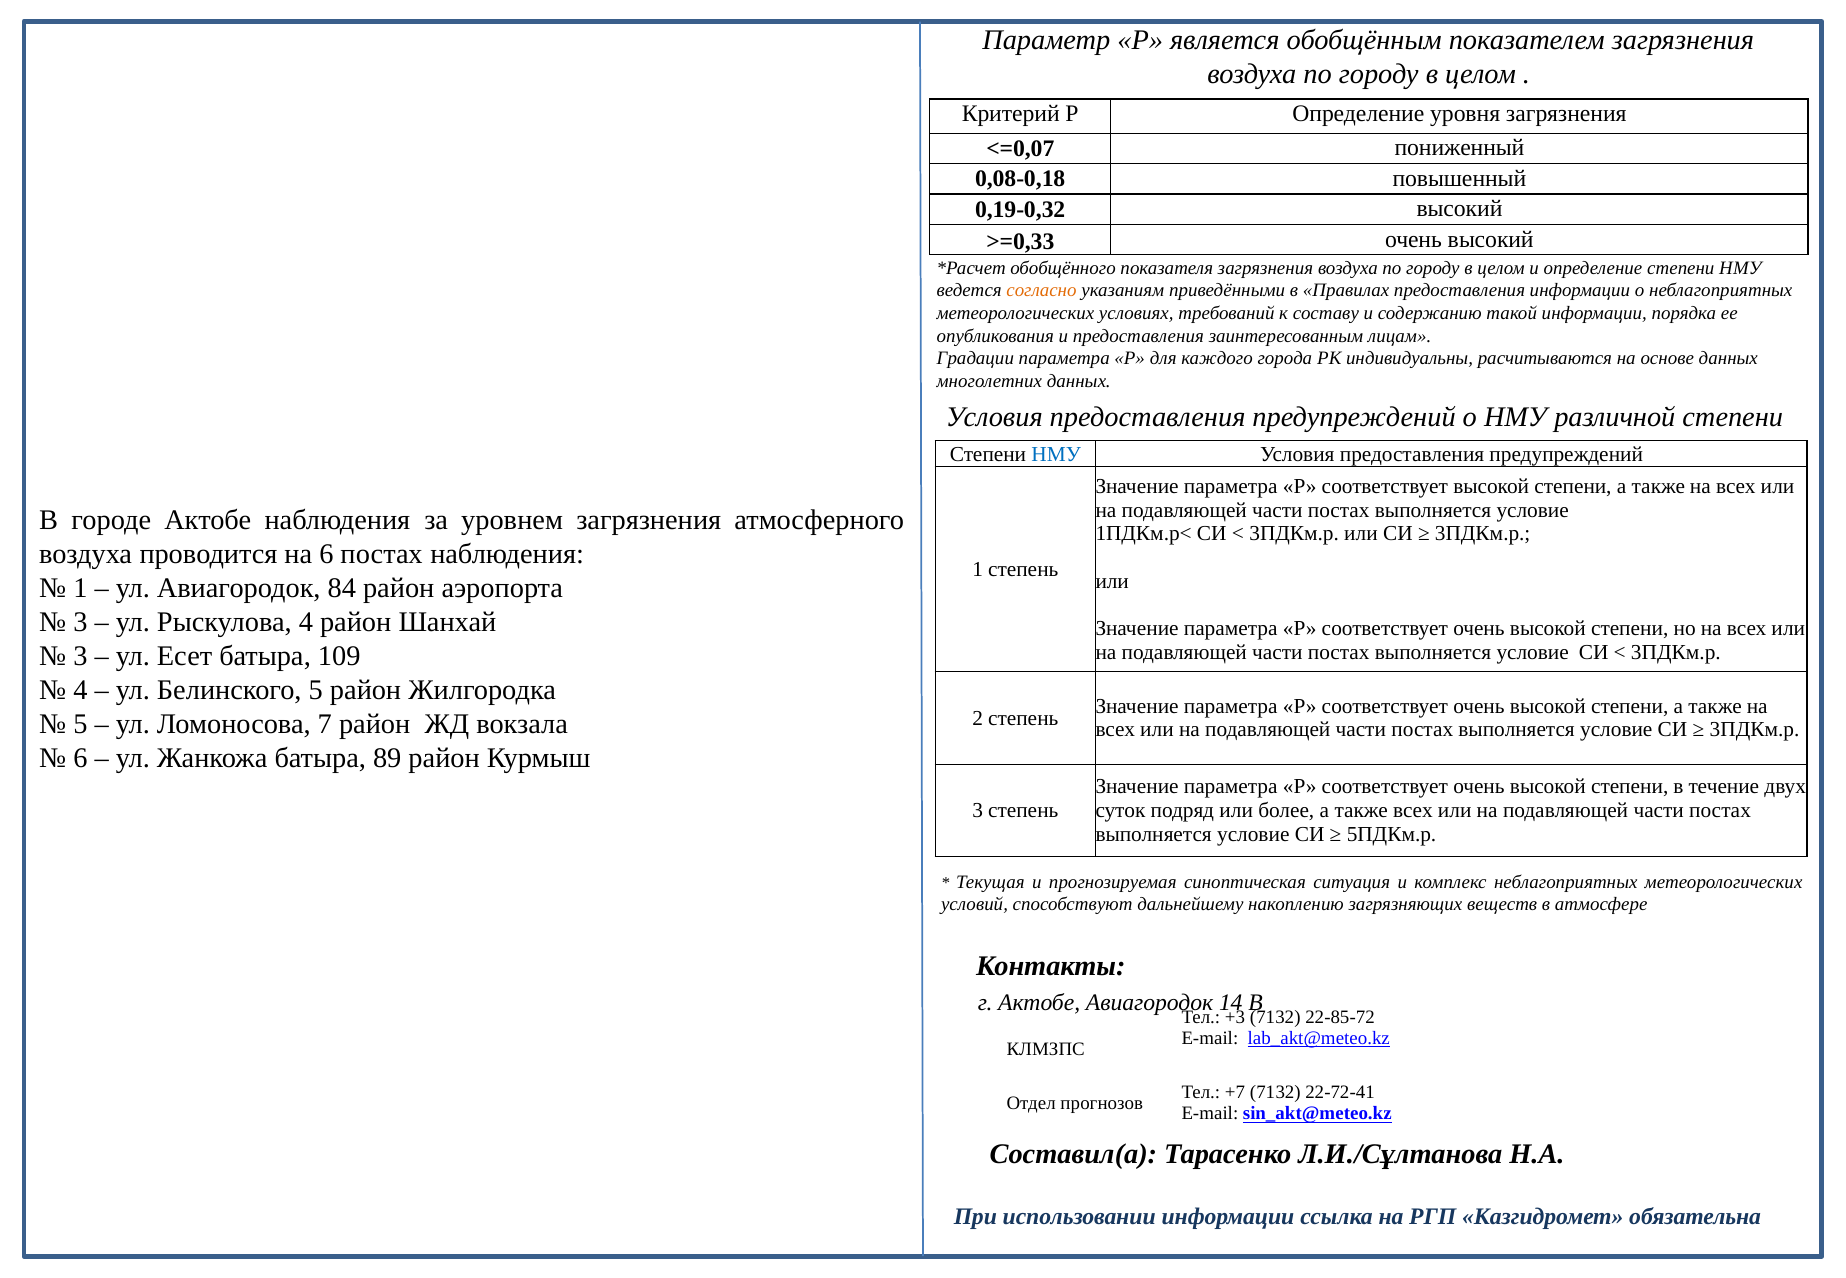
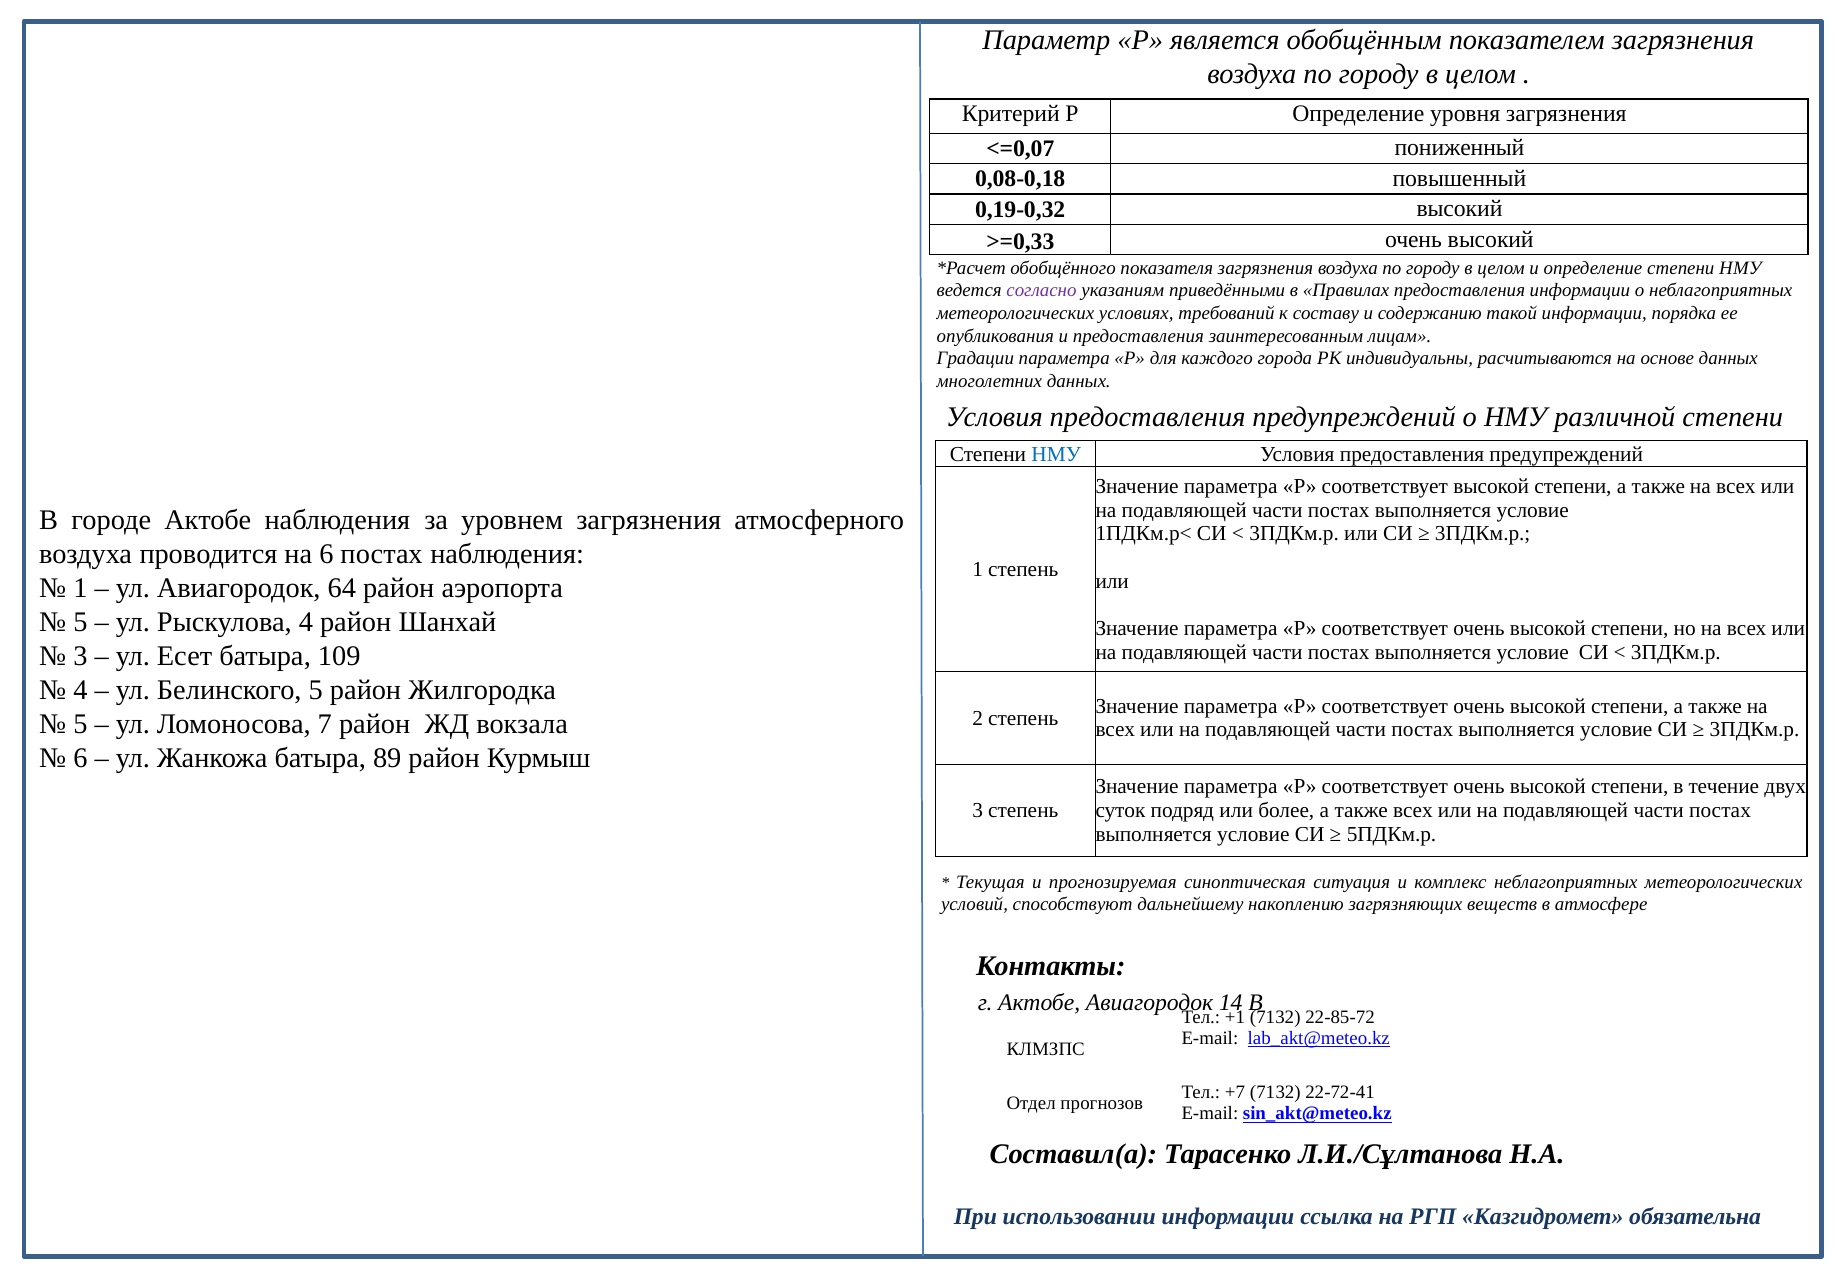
согласно colour: orange -> purple (1041, 290)
84: 84 -> 64 (342, 588)
3: 3 -> 5 (80, 622)
+3: +3 -> +1 (1235, 1017)
